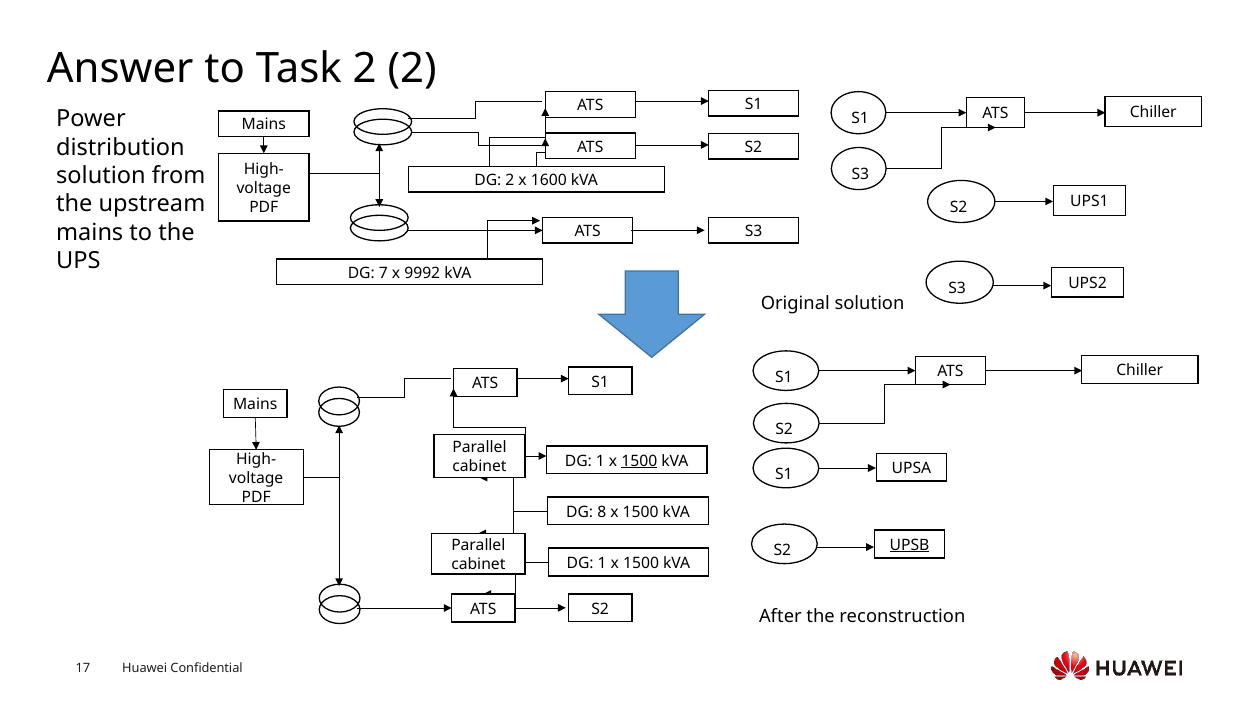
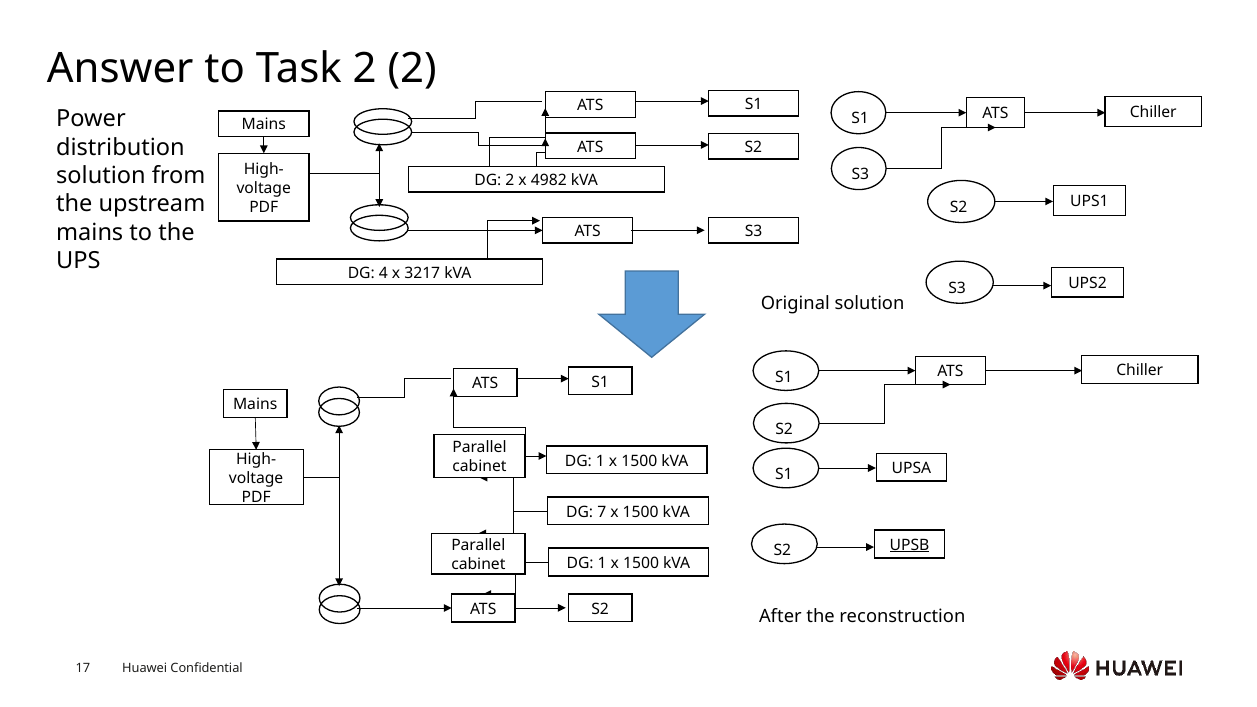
1600: 1600 -> 4982 (549, 180)
7: 7 -> 4 (383, 273)
9992: 9992 -> 3217 (422, 273)
1500 underline: present -> none (639, 461)
8: 8 -> 7 (602, 512)
